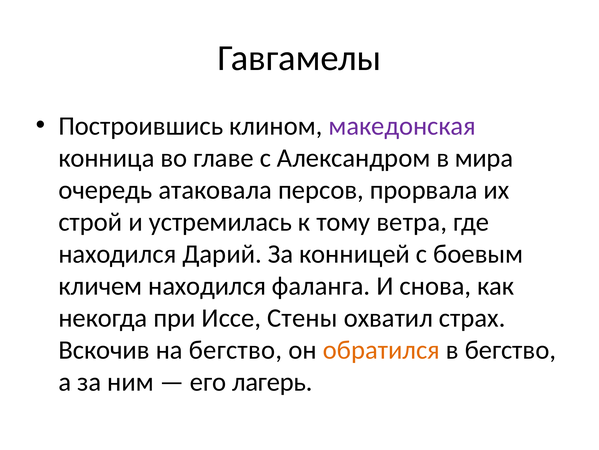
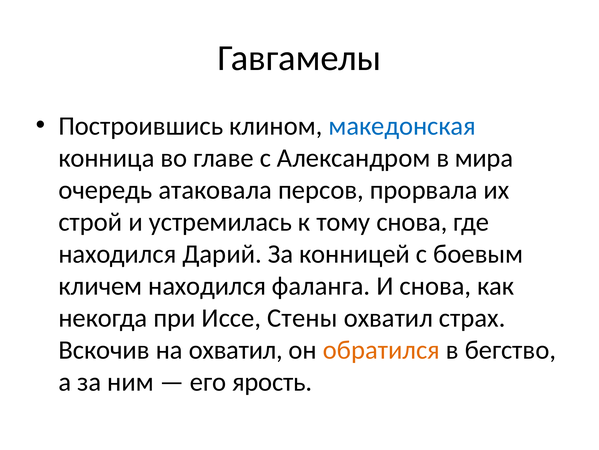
македонская colour: purple -> blue (402, 126)
тому ветра: ветра -> снова (412, 222)
на бегство: бегство -> охватил (236, 349)
лагерь: лагерь -> ярость (272, 381)
